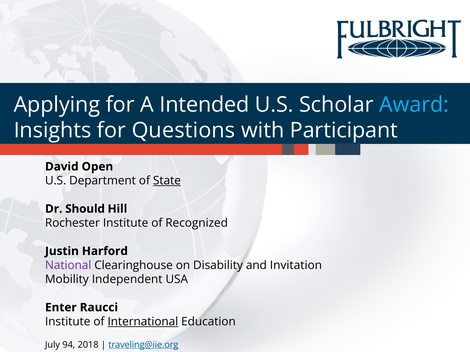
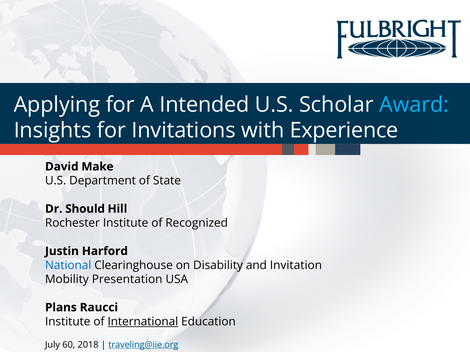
Questions: Questions -> Invitations (184, 131)
Participant: Participant -> Experience (344, 131)
Open: Open -> Make (97, 167)
State underline: present -> none (167, 181)
National colour: purple -> blue (68, 266)
Independent: Independent -> Presentation (127, 280)
Enter: Enter -> Plans (61, 308)
94: 94 -> 60 (69, 345)
